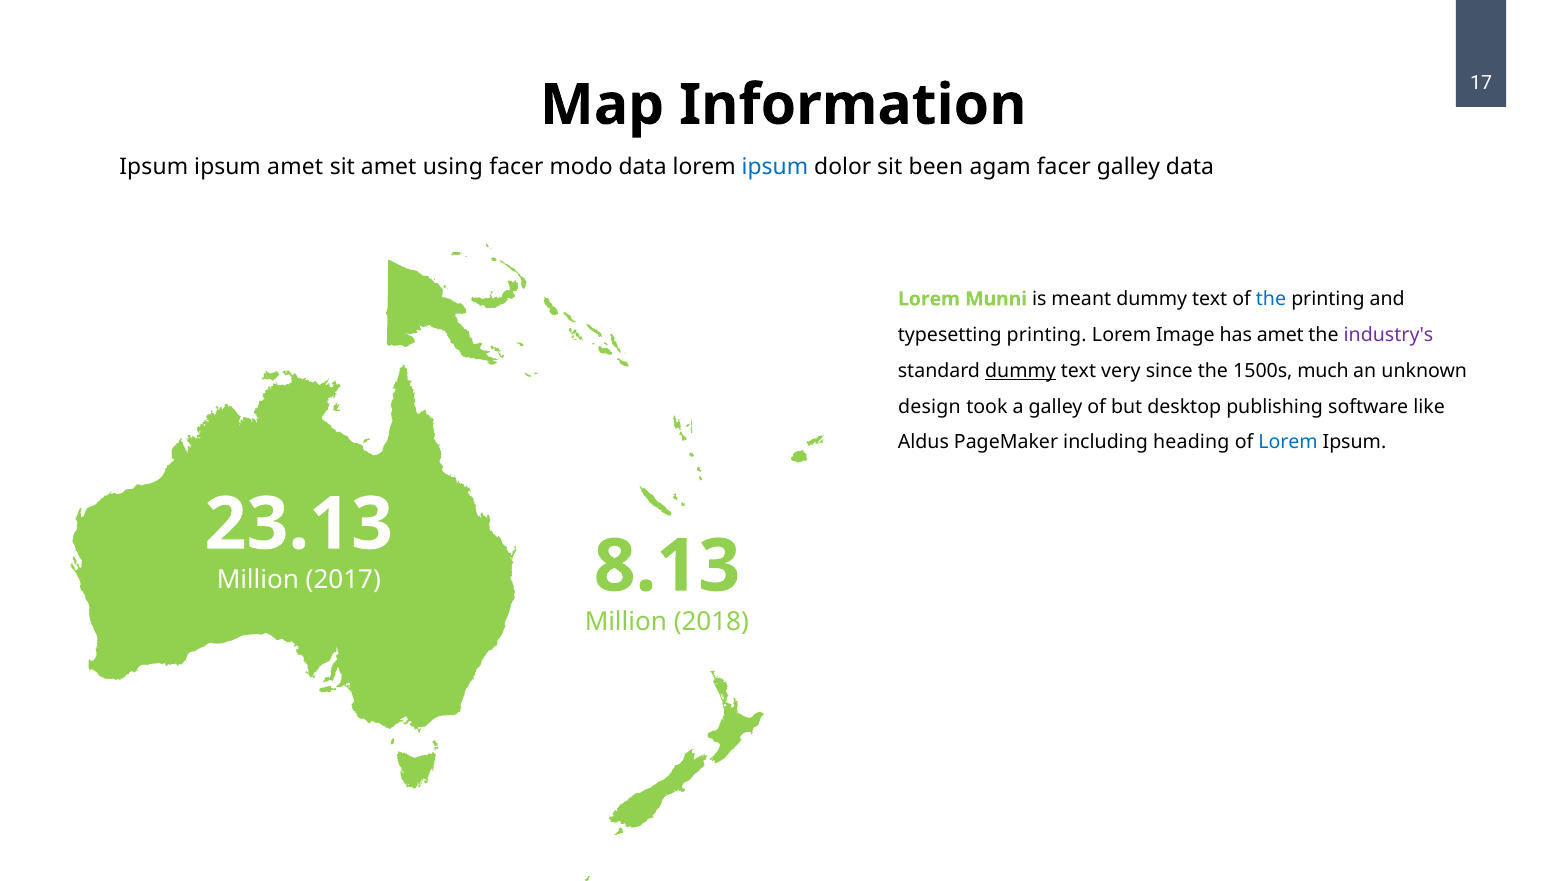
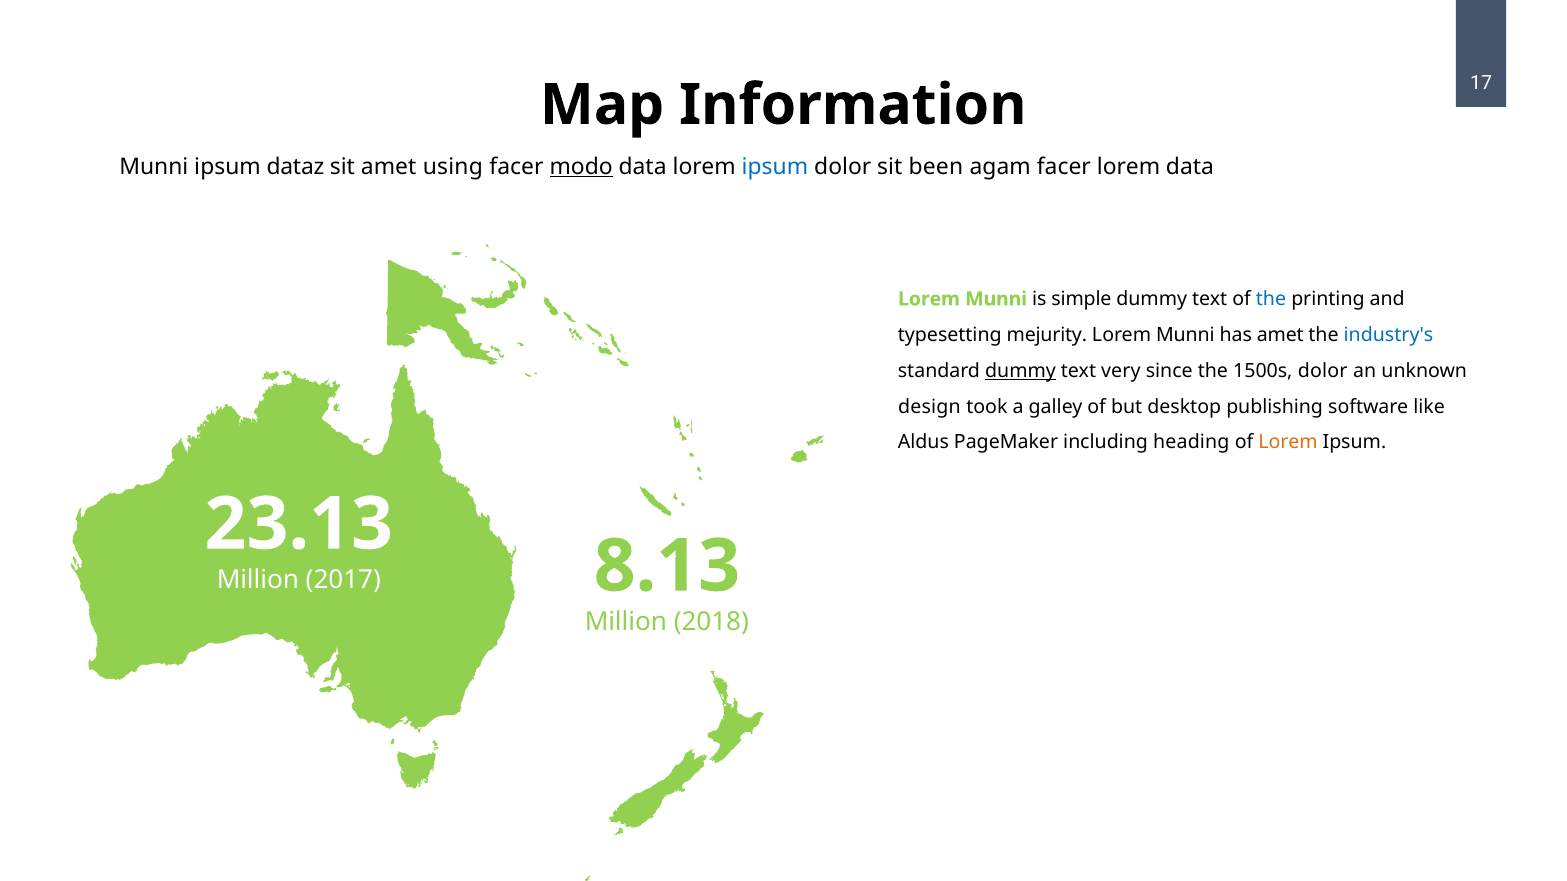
Ipsum: Ipsum -> Munni (154, 167)
ipsum amet: amet -> dataz (295, 167)
modo underline: none -> present (581, 167)
facer galley: galley -> lorem (1129, 167)
meant: meant -> simple (1081, 299)
typesetting printing: printing -> mejurity (1047, 335)
Image: Image -> Munni (1185, 335)
industry's colour: purple -> blue (1388, 335)
1500s much: much -> dolor (1323, 371)
Lorem colour: blue -> orange (1288, 443)
